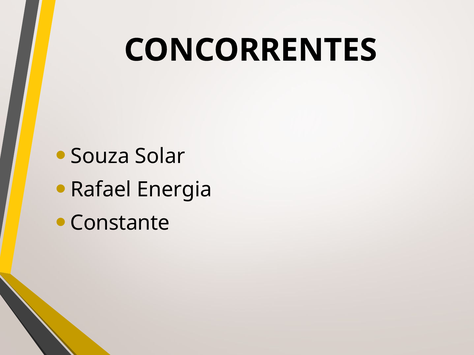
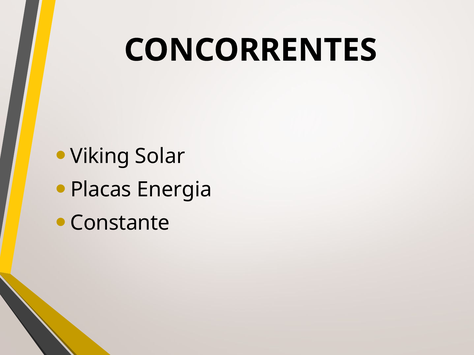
Souza: Souza -> Viking (100, 156)
Rafael: Rafael -> Placas (101, 190)
